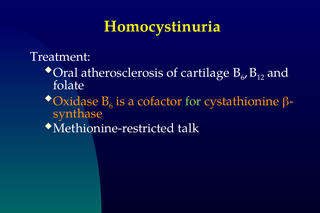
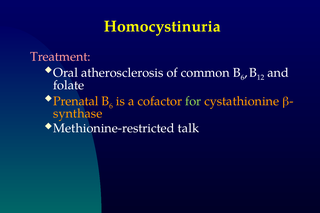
Treatment colour: white -> pink (60, 57)
cartilage: cartilage -> common (205, 73)
Oxidase: Oxidase -> Prenatal (76, 101)
